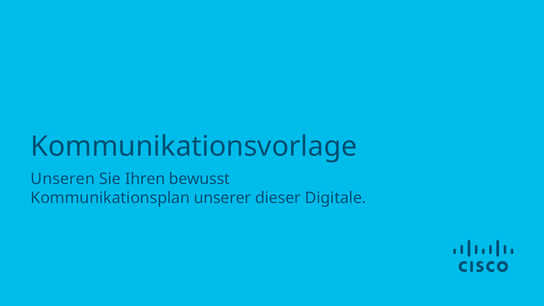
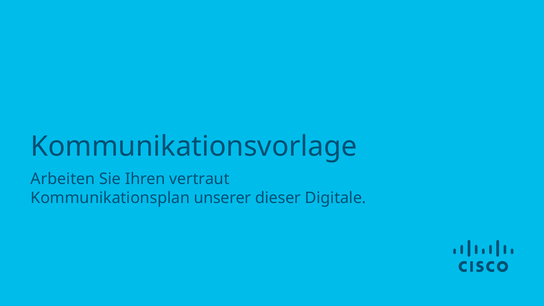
Unseren: Unseren -> Arbeiten (63, 179)
bewusst: bewusst -> vertraut (199, 179)
